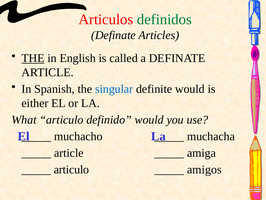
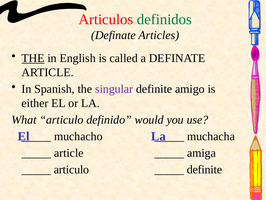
singular colour: blue -> purple (114, 89)
definite would: would -> amigo (190, 89)
amigos: amigos -> definite (204, 169)
